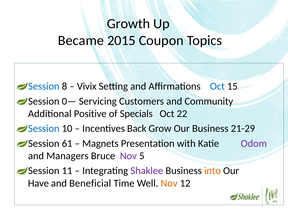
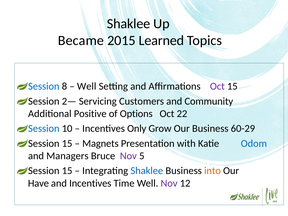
Growth: Growth -> Shaklee (129, 24)
Coupon: Coupon -> Learned (161, 41)
Vivix: Vivix -> Well (87, 86)
Oct colour: blue -> purple (217, 86)
0—: 0— -> 2— (69, 101)
Specials: Specials -> Options (136, 114)
Back: Back -> Only (137, 129)
21-29: 21-29 -> 60-29 (243, 129)
61: 61 -> 15 (67, 143)
Odom colour: purple -> blue (254, 143)
11: 11 -> 15 (67, 171)
Shaklee colour: purple -> blue (147, 171)
and Beneficial: Beneficial -> Incentives (90, 183)
Nov colour: orange -> purple (169, 183)
